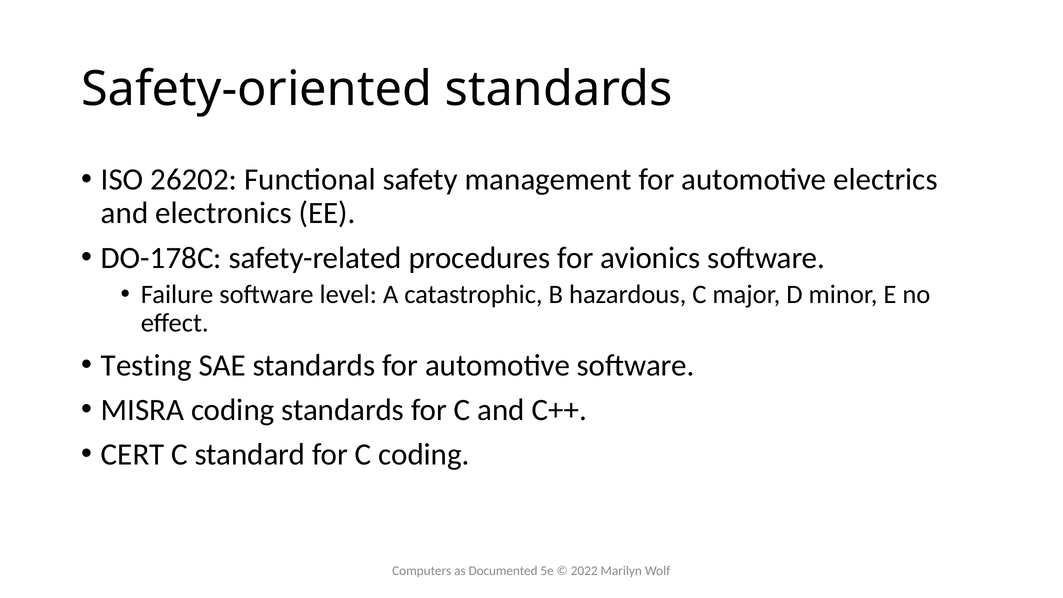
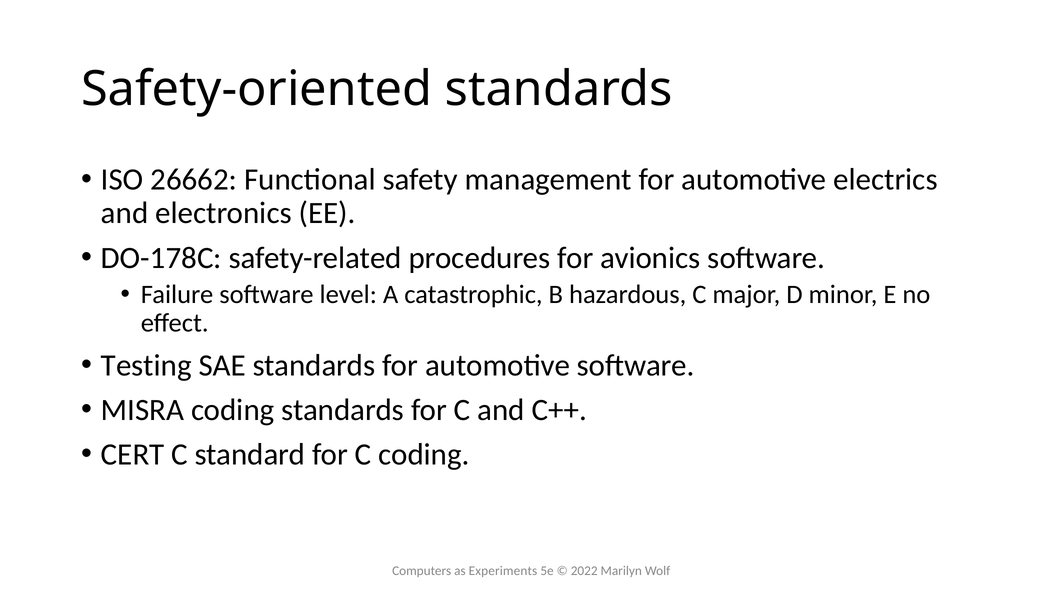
26202: 26202 -> 26662 (194, 180)
Documented: Documented -> Experiments (503, 571)
